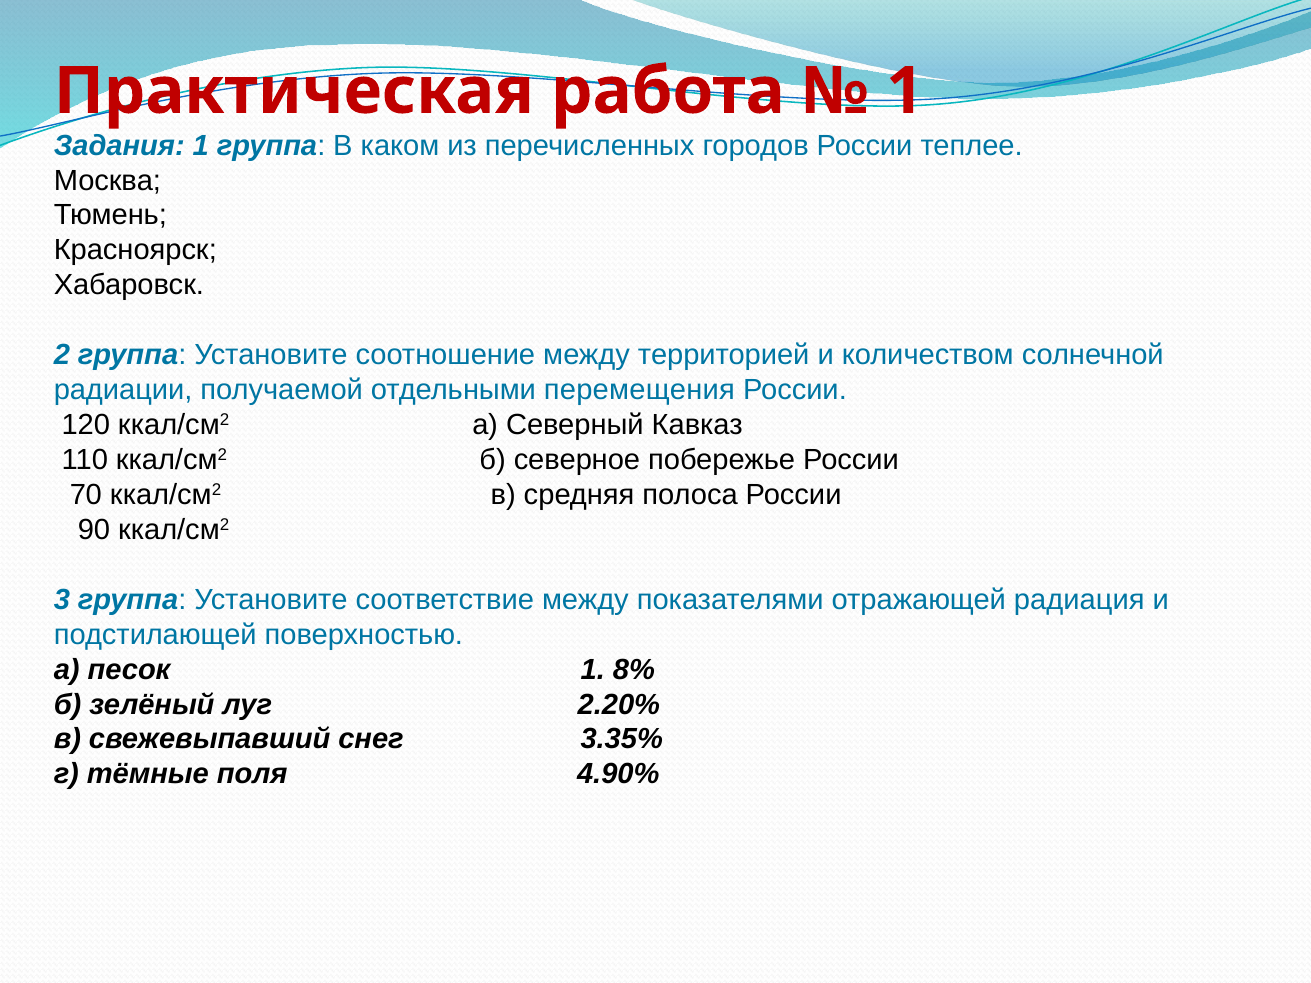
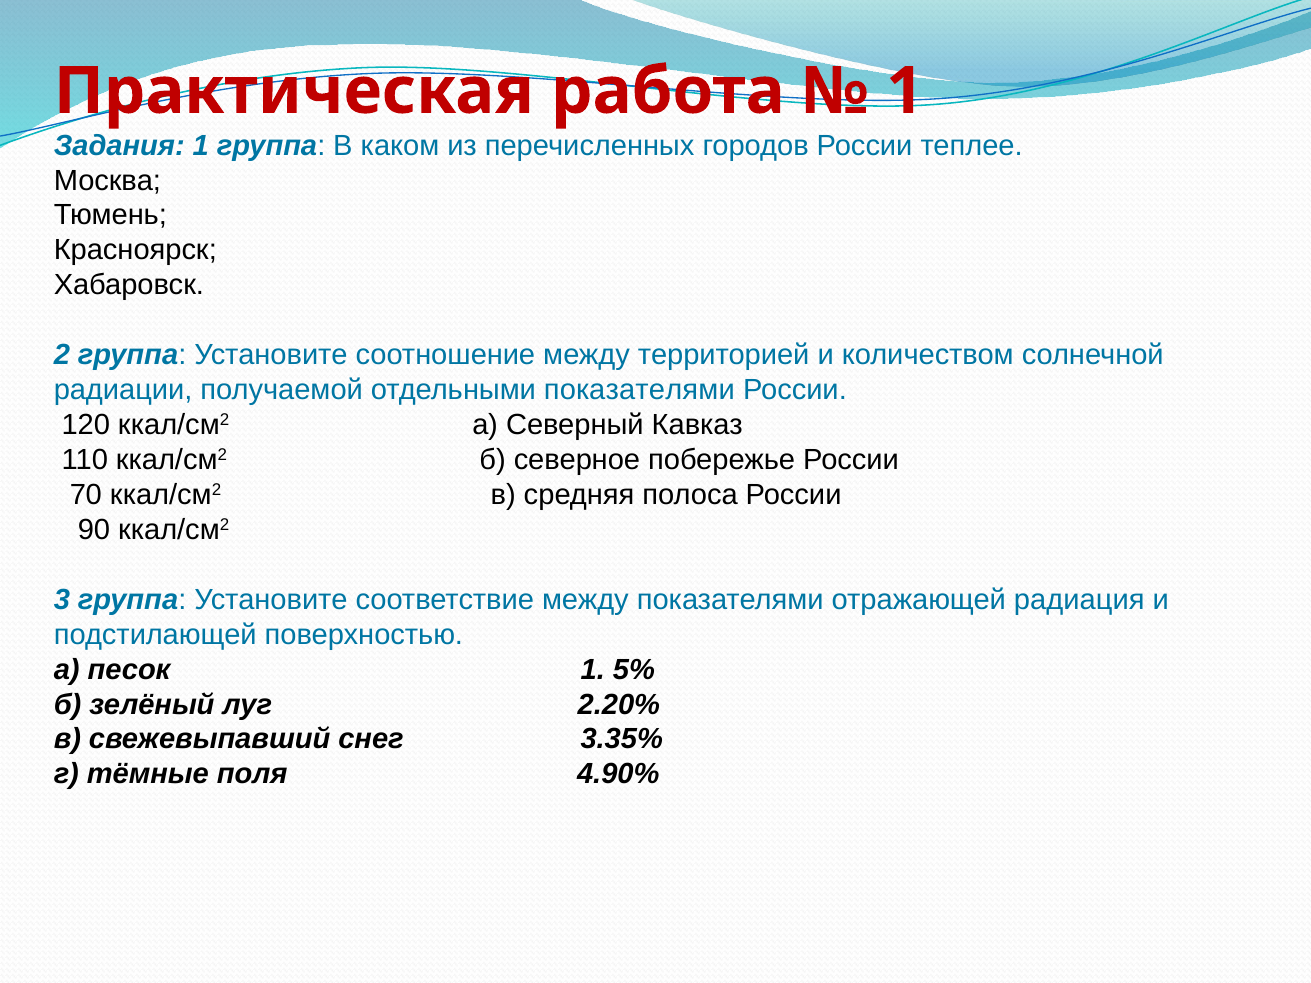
отдельными перемещения: перемещения -> показателями (639, 390)
8%: 8% -> 5% (634, 670)
